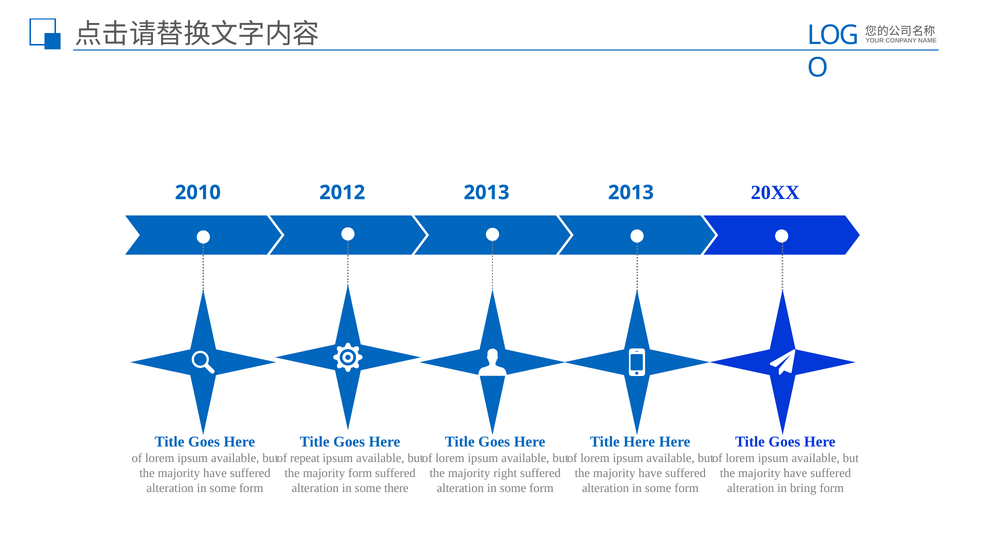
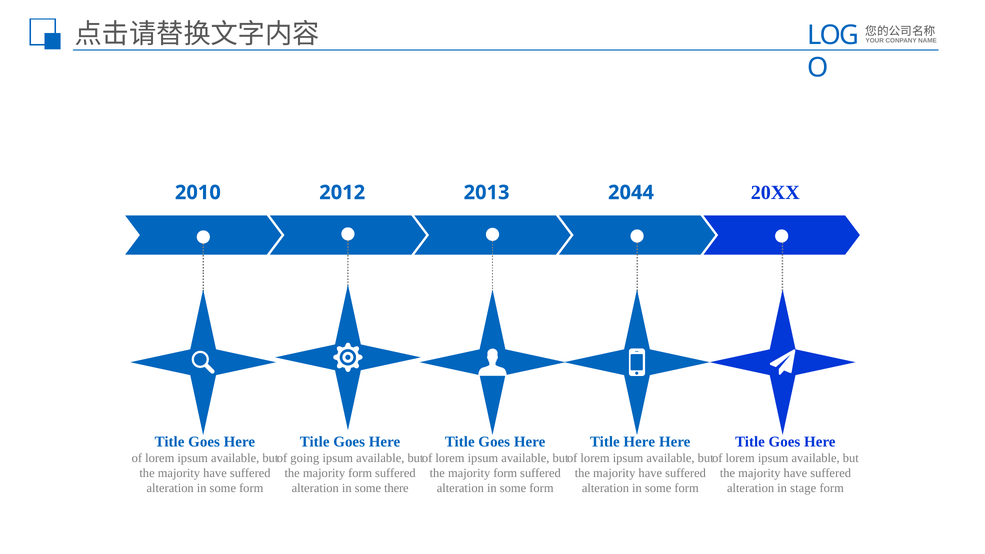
2013 2013: 2013 -> 2044 (631, 193)
repeat: repeat -> going (305, 458)
right: right -> form (505, 473)
bring: bring -> stage (803, 488)
